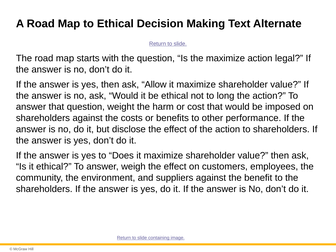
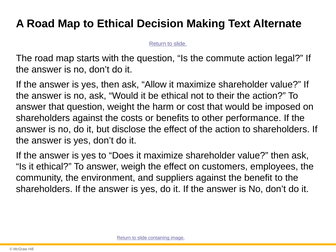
the maximize: maximize -> commute (225, 58)
long: long -> their (226, 96)
